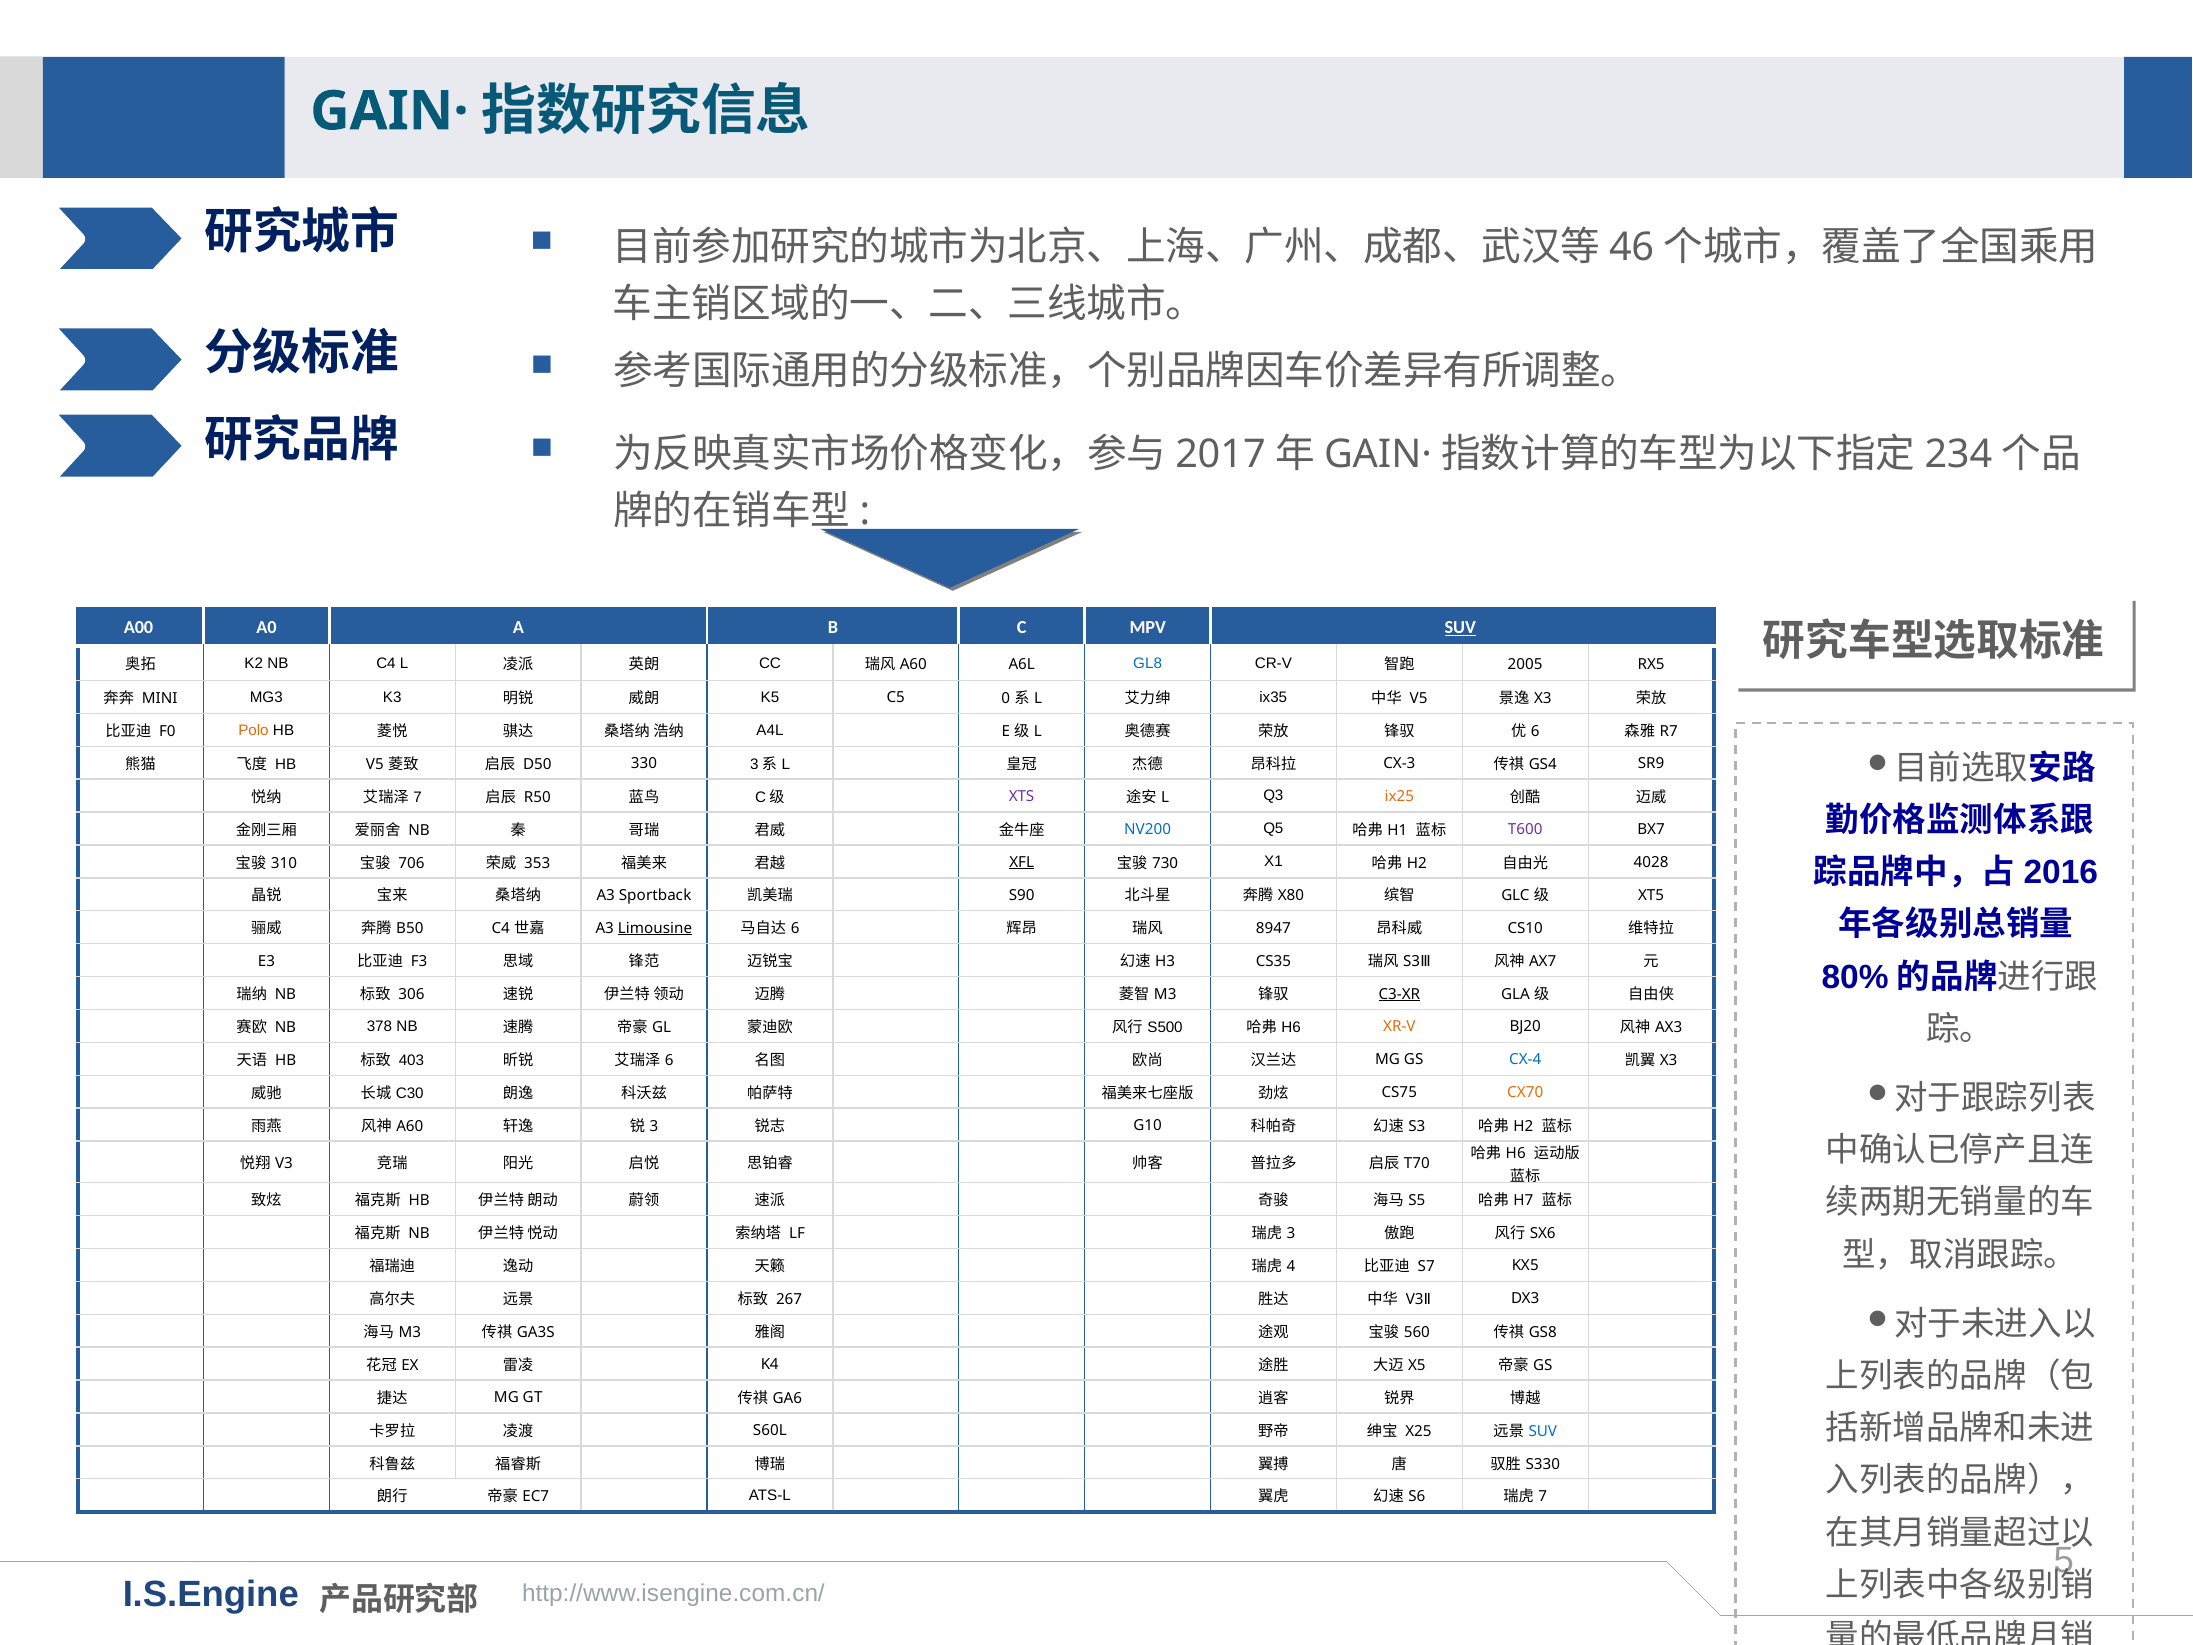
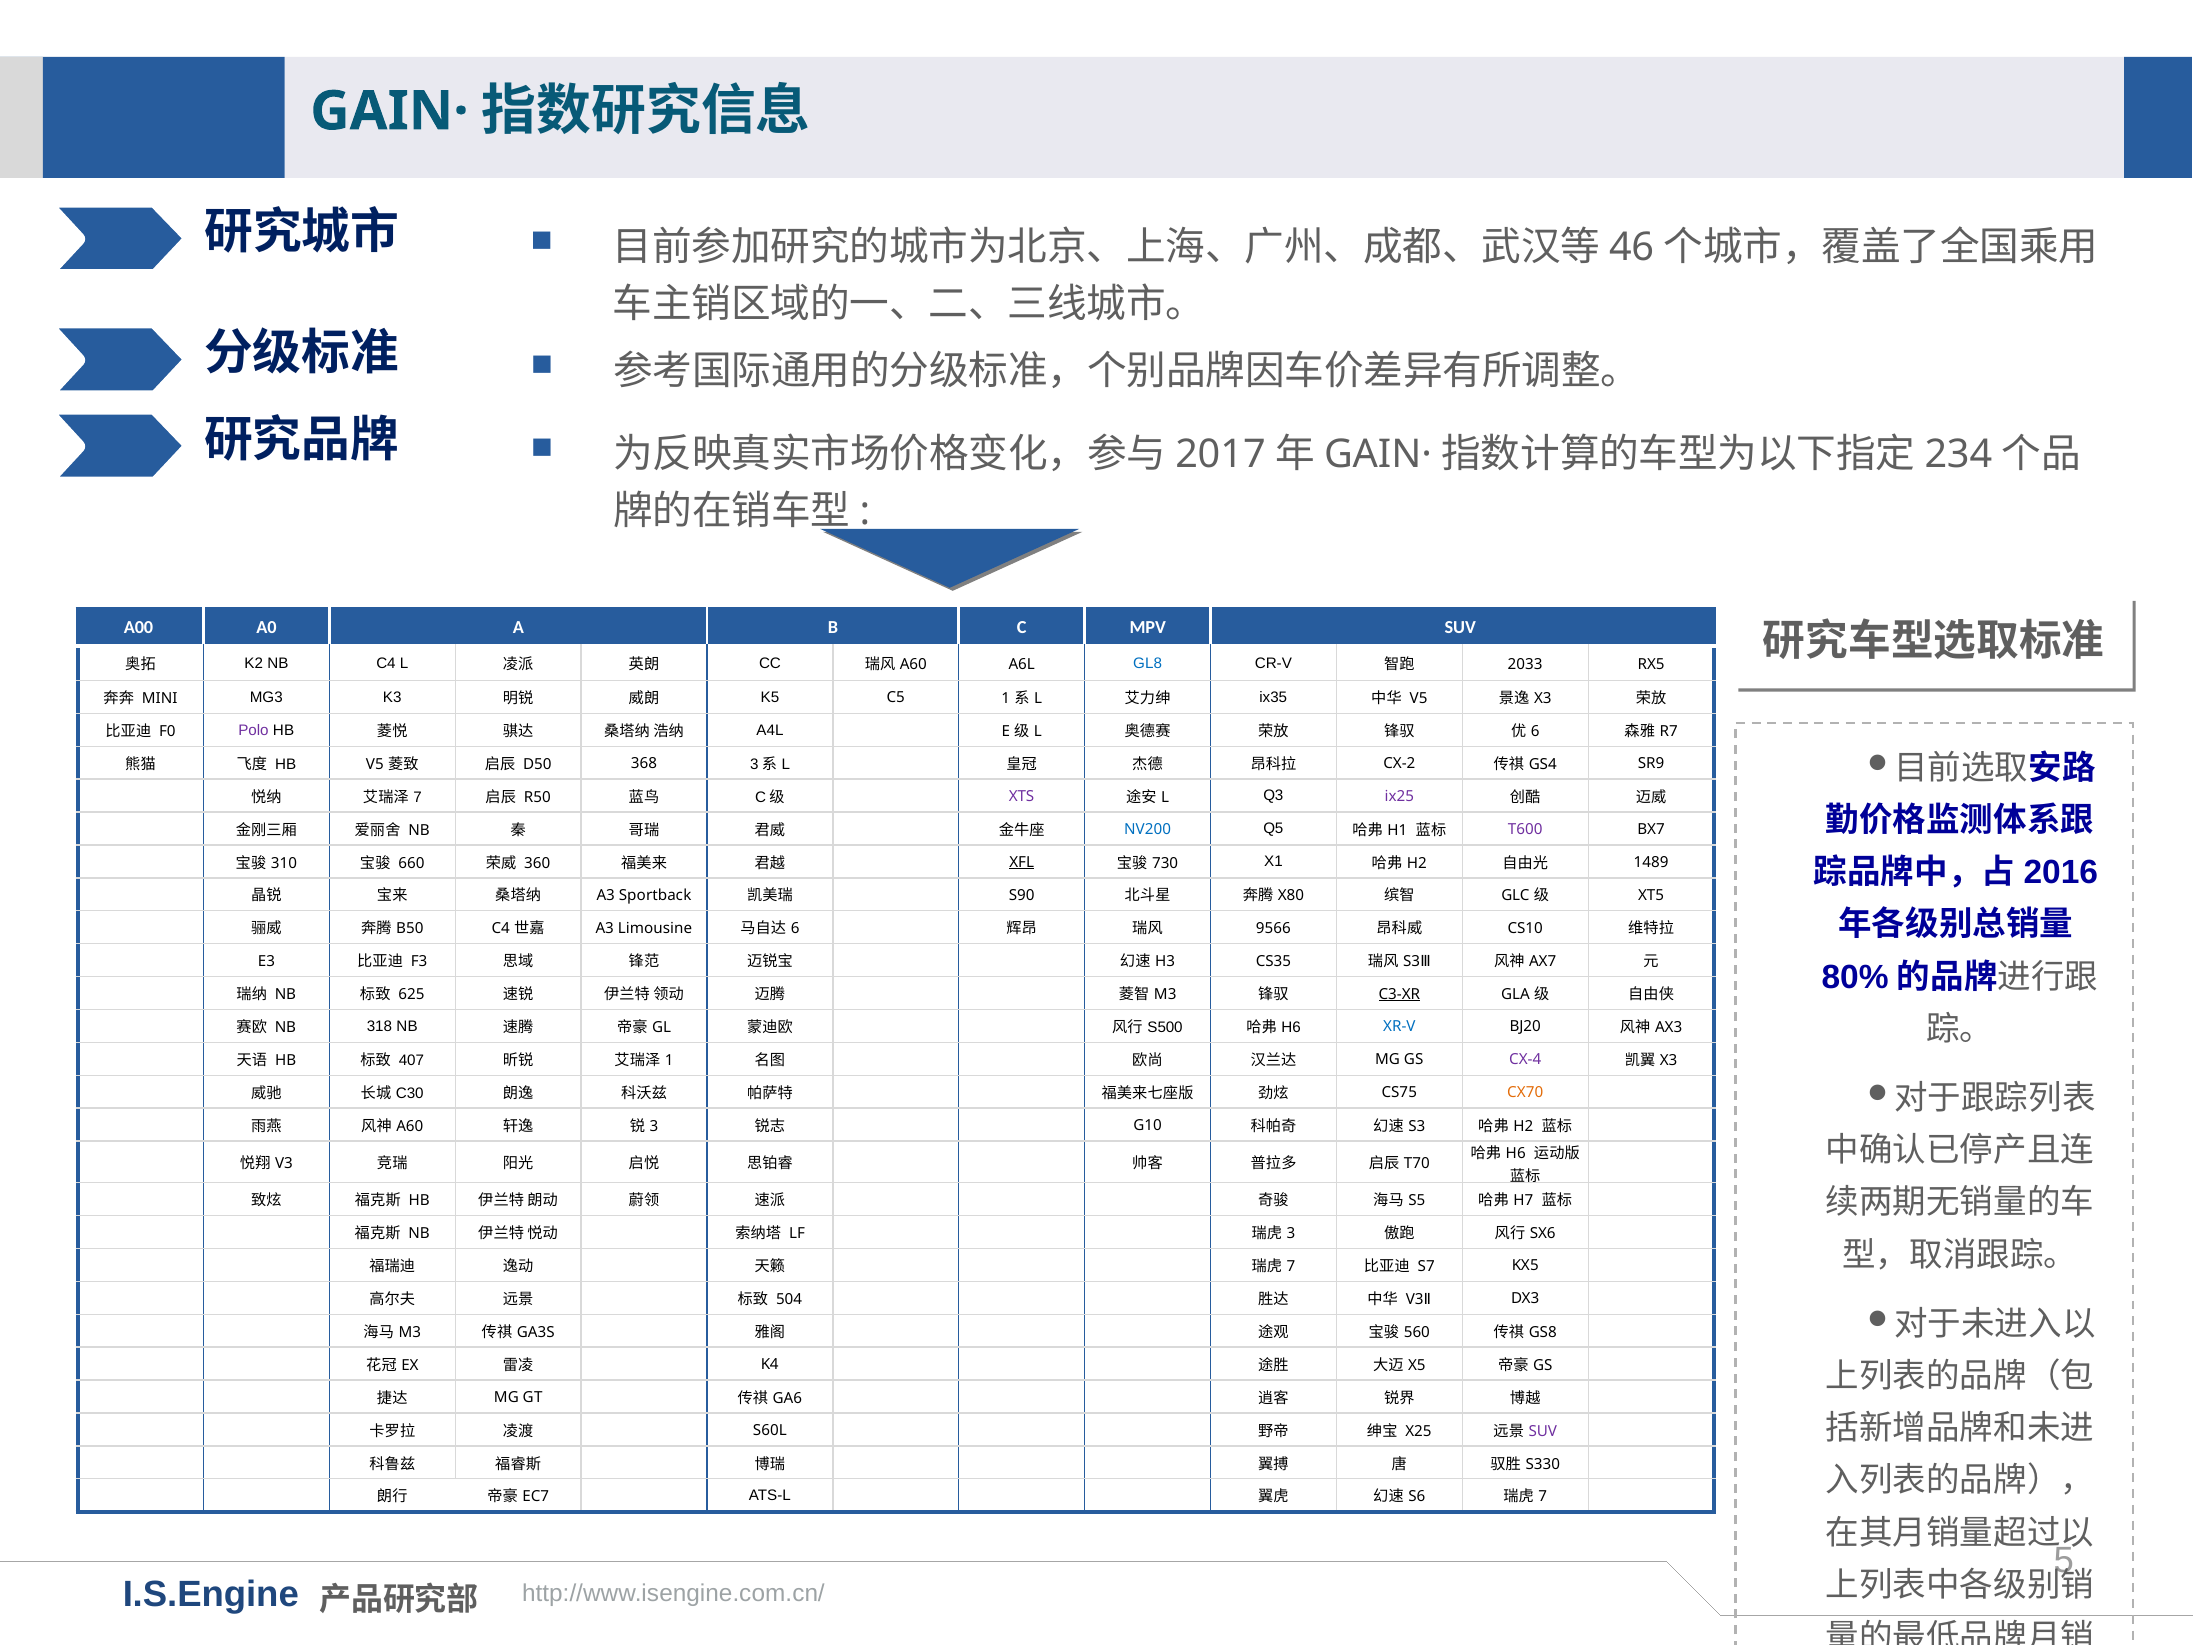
SUV underline: present -> none (1460, 628)
2005: 2005 -> 2033 (1525, 664)
C5 0: 0 -> 1 (1006, 698)
Polo colour: orange -> purple (253, 730)
330: 330 -> 368 (644, 764)
CX-3: CX-3 -> CX-2 (1399, 764)
ix25 colour: orange -> purple (1399, 796)
706: 706 -> 660 (411, 863)
353: 353 -> 360 (537, 863)
4028: 4028 -> 1489 (1651, 862)
Limousine underline: present -> none (655, 928)
8947: 8947 -> 9566 (1273, 928)
306: 306 -> 625 (411, 995)
378: 378 -> 318 (379, 1026)
XR-V colour: orange -> blue (1399, 1027)
403: 403 -> 407 (411, 1060)
6: 6 -> 1 (669, 1060)
CX-4 colour: blue -> purple (1525, 1060)
4: 4 -> 7 (1291, 1266)
267: 267 -> 504 (789, 1299)
SUV colour: blue -> purple (1543, 1431)
